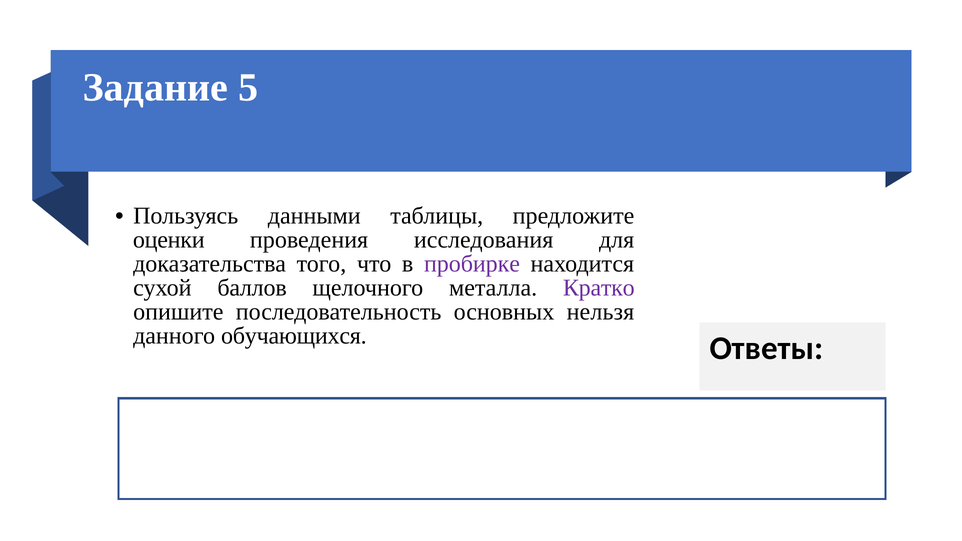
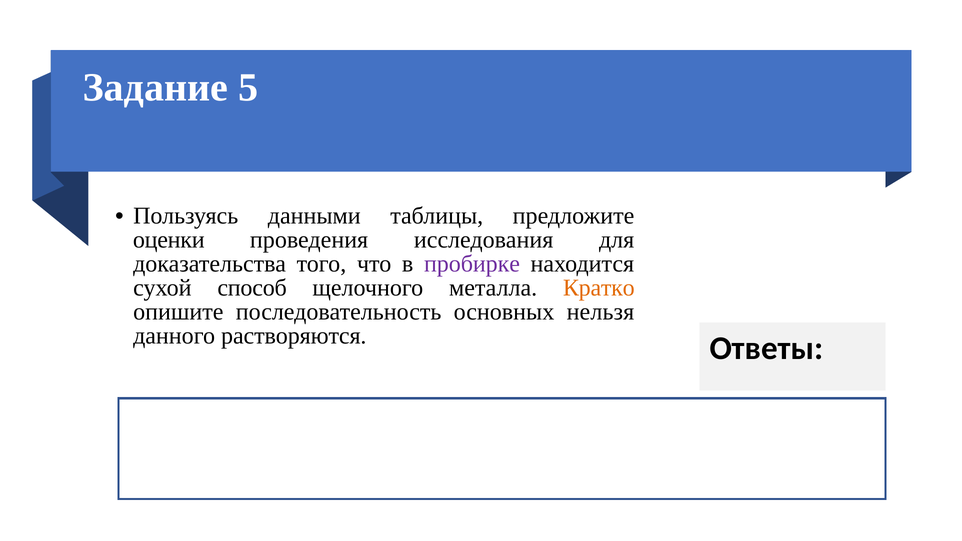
баллов: баллов -> способ (252, 288)
Кратко colour: purple -> orange (599, 288)
обучающихся: обучающихся -> растворяются (294, 336)
